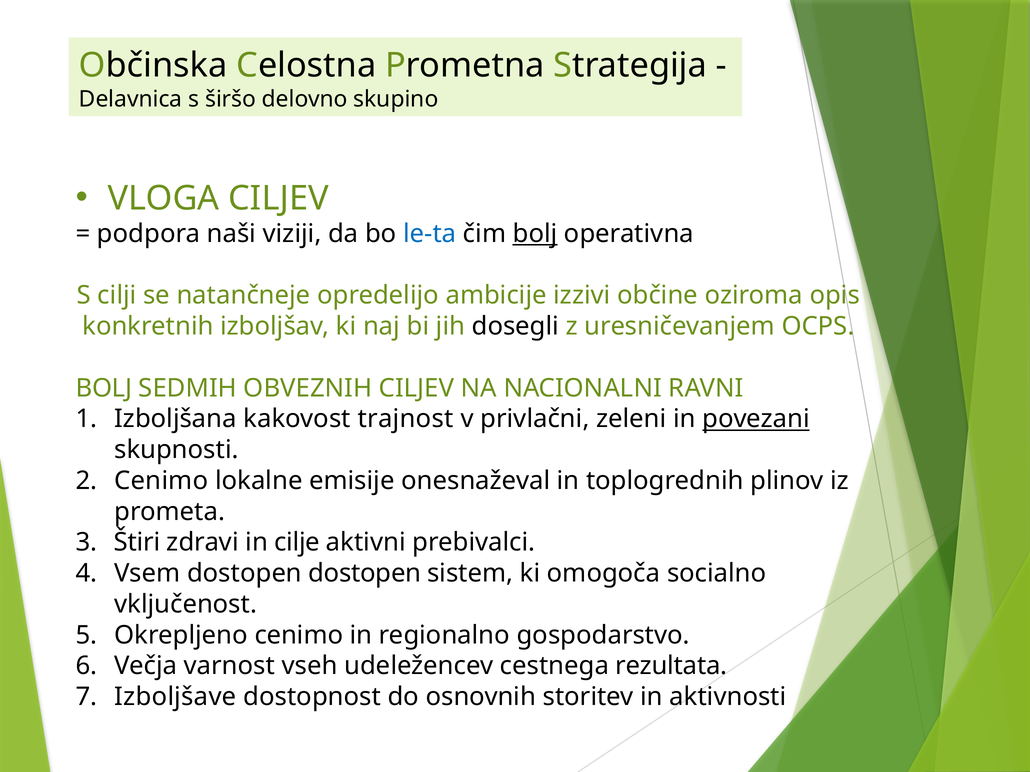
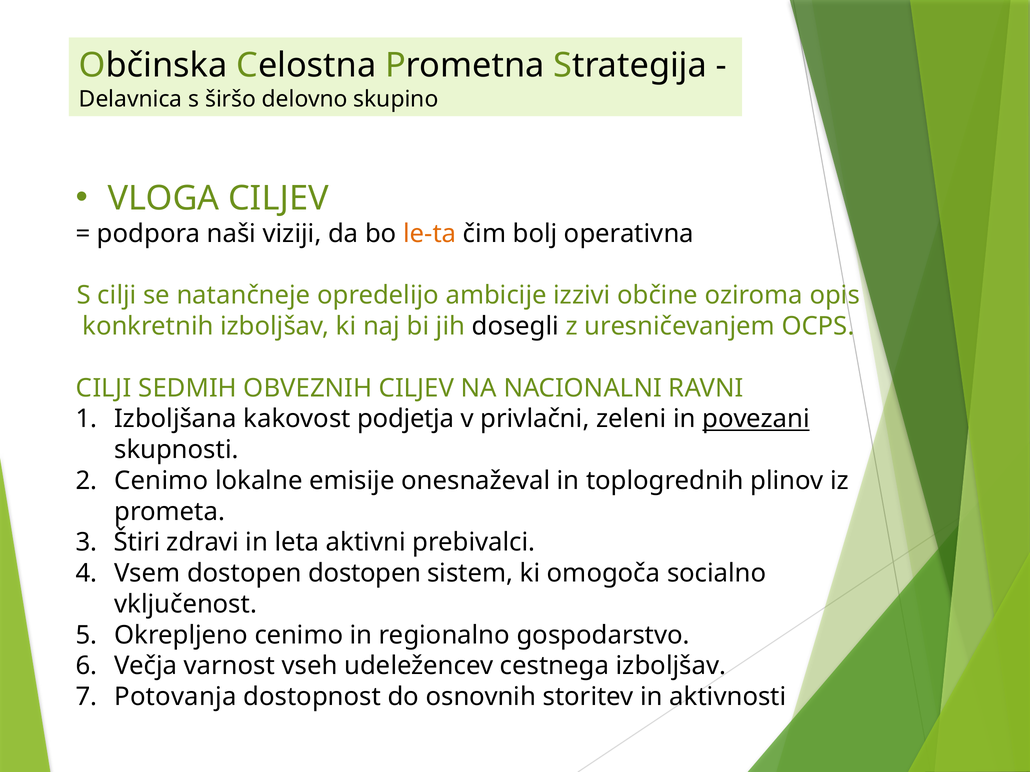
le-ta colour: blue -> orange (430, 234)
bolj underline: present -> none (535, 234)
BOLJ: BOLJ -> CILJI (104, 388)
trajnost: trajnost -> podjetja (406, 419)
cilje: cilje -> leta (297, 543)
cestnega rezultata: rezultata -> izboljšav (671, 666)
Izboljšave: Izboljšave -> Potovanja (175, 697)
